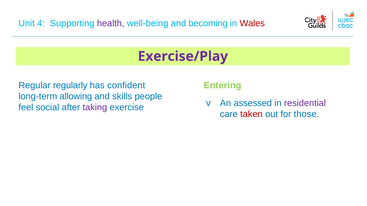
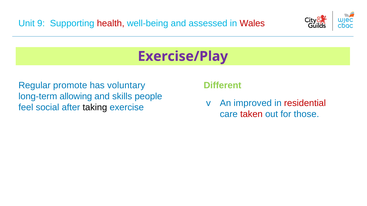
4: 4 -> 9 (41, 23)
health colour: purple -> red (111, 23)
becoming: becoming -> assessed (208, 23)
regularly: regularly -> promote (70, 86)
confident: confident -> voluntary (126, 86)
Entering: Entering -> Different (223, 86)
assessed: assessed -> improved (253, 103)
residential colour: purple -> red (305, 103)
taking colour: purple -> black (95, 108)
